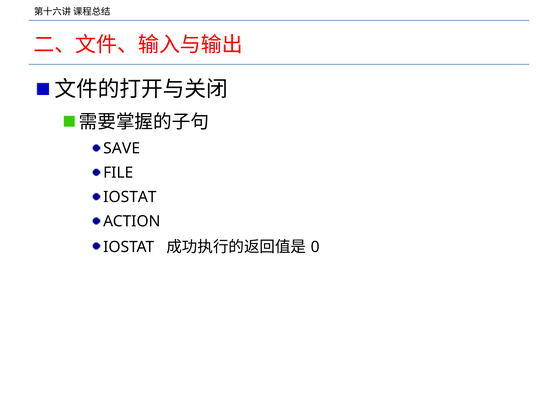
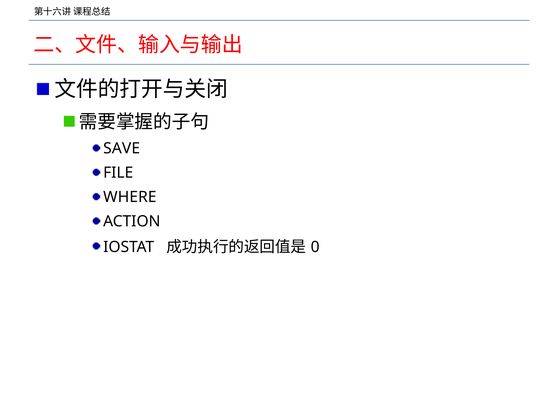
IOSTAT: IOSTAT -> WHERE (130, 197)
